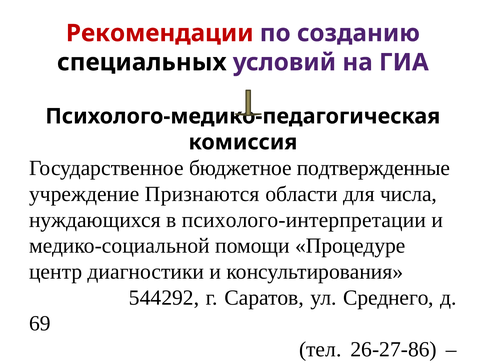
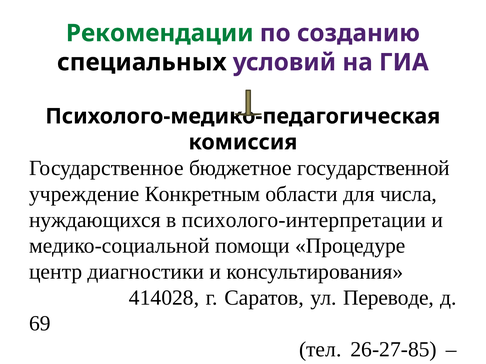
Рекомендации colour: red -> green (160, 33)
подтвержденные: подтвержденные -> государственной (374, 168)
Признаются: Признаются -> Конкретным (202, 194)
544292: 544292 -> 414028 (164, 298)
Среднего: Среднего -> Переводе (388, 298)
26-27-86: 26-27-86 -> 26-27-85 (394, 350)
